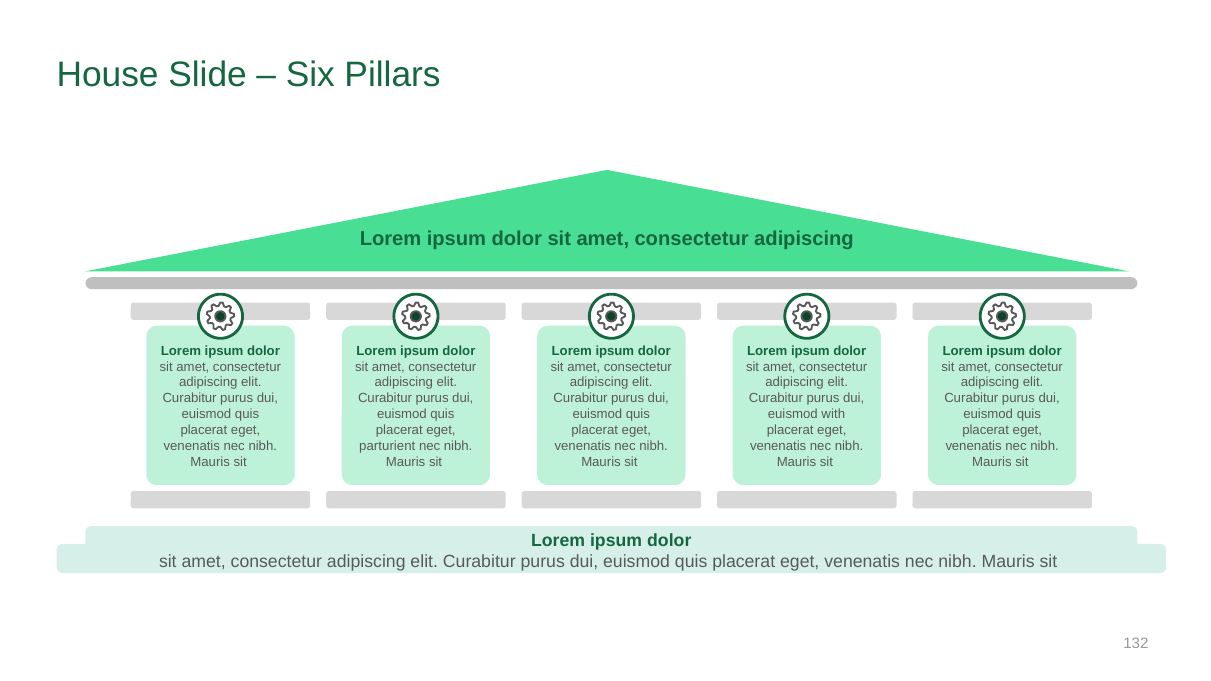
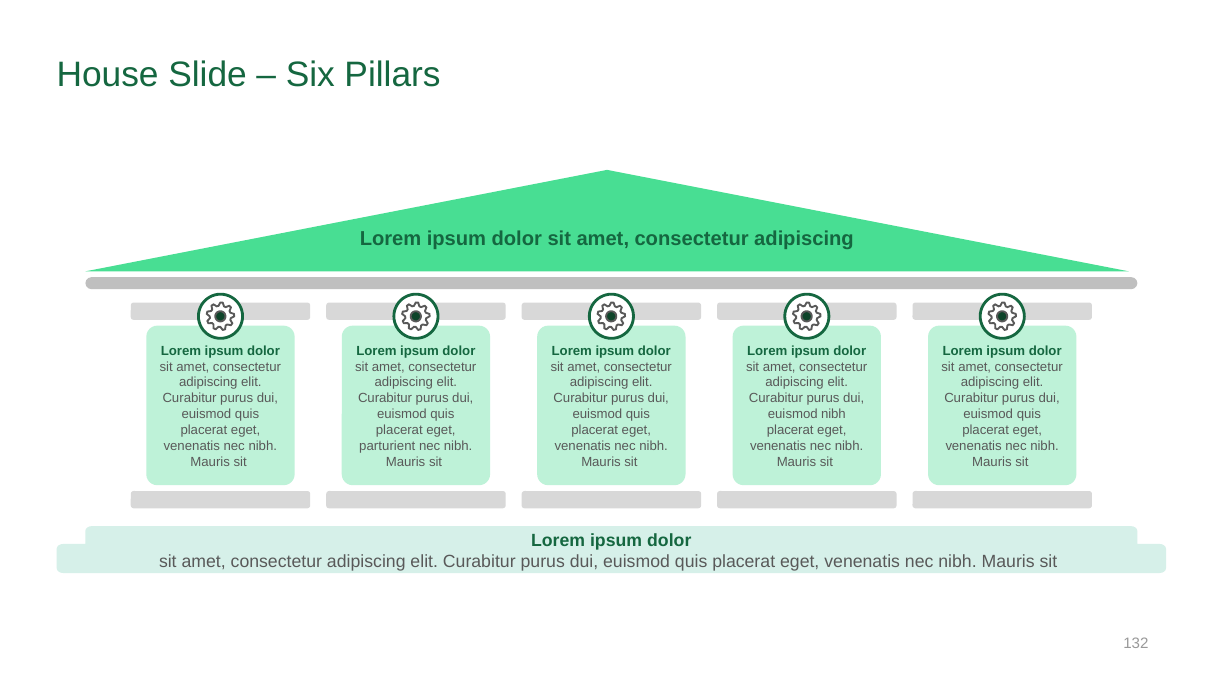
euismod with: with -> nibh (833, 414)
